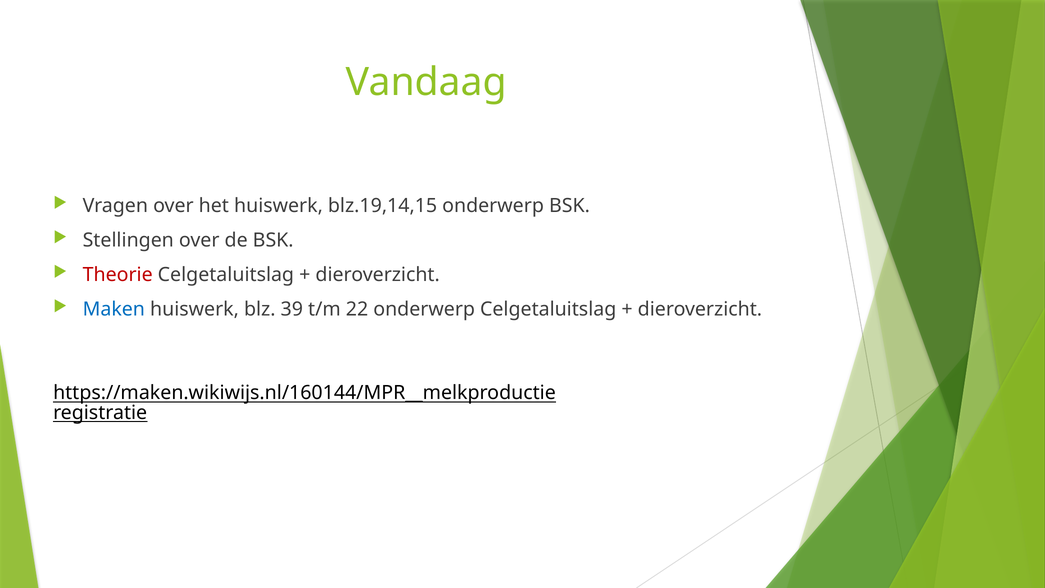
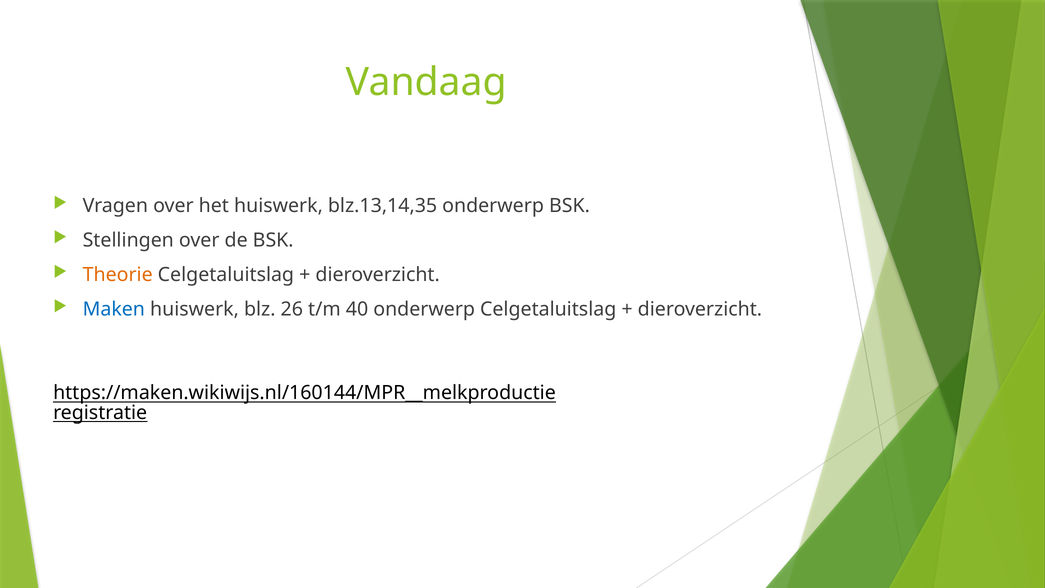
blz.19,14,15: blz.19,14,15 -> blz.13,14,35 (383, 206)
Theorie colour: red -> orange (118, 275)
39: 39 -> 26 (292, 309)
22: 22 -> 40 (357, 309)
